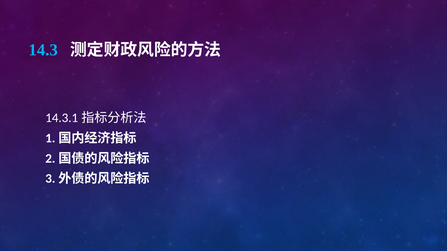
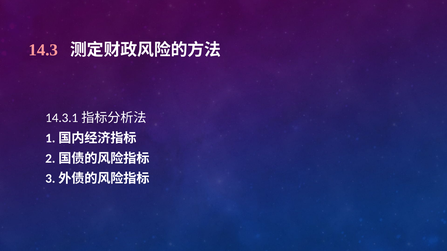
14.3 colour: light blue -> pink (43, 50)
